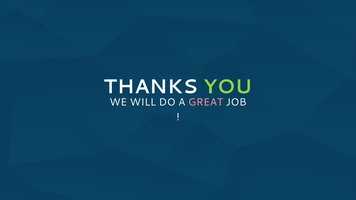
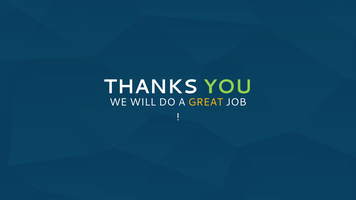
GREAT colour: pink -> yellow (206, 102)
